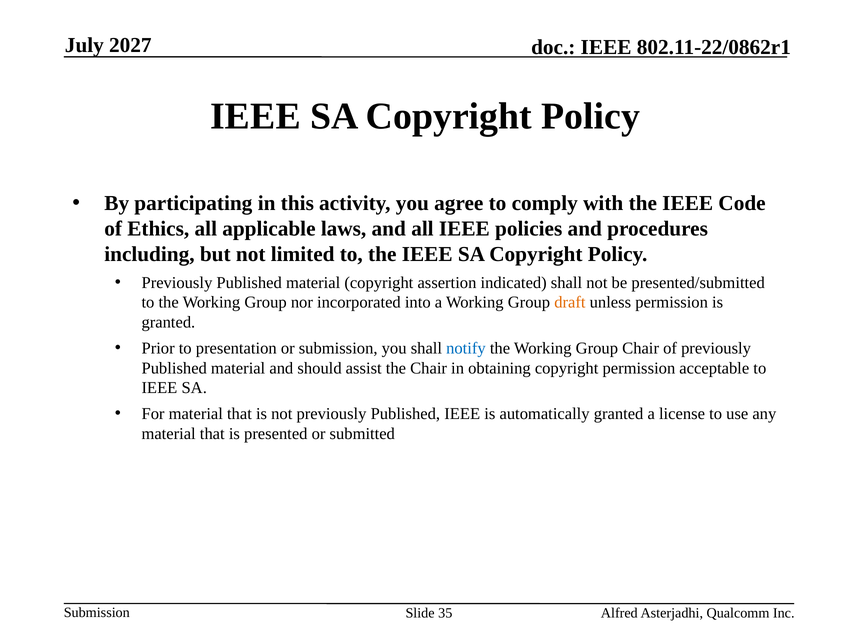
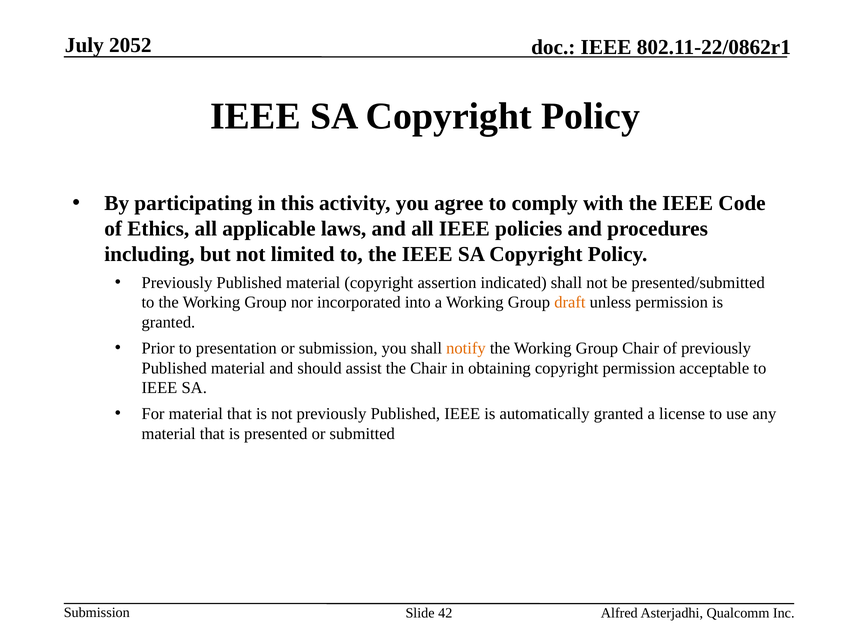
2027: 2027 -> 2052 (130, 45)
notify colour: blue -> orange (466, 348)
35: 35 -> 42 (445, 612)
